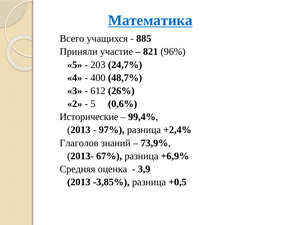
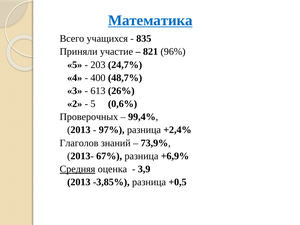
885: 885 -> 835 (144, 39)
612: 612 -> 613 (98, 91)
Исторические: Исторические -> Проверочных (89, 117)
Средняя underline: none -> present (77, 169)
